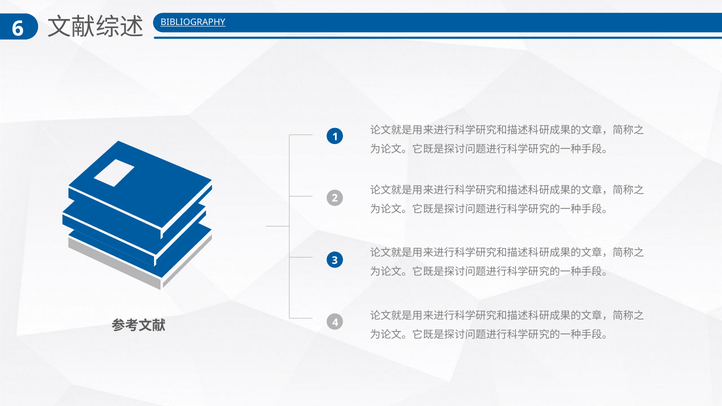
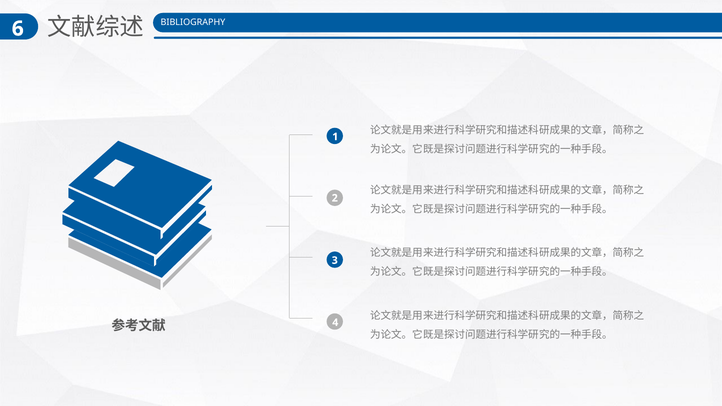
BIBLIOGRAPHY underline: present -> none (193, 22)
